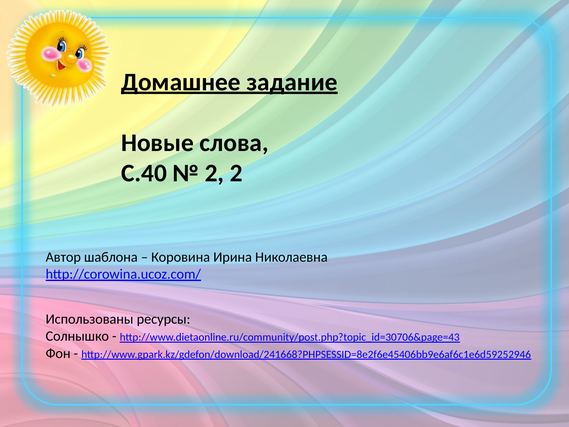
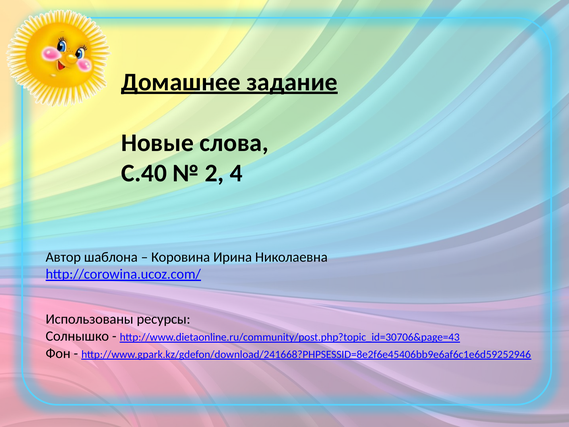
2 2: 2 -> 4 (236, 173)
